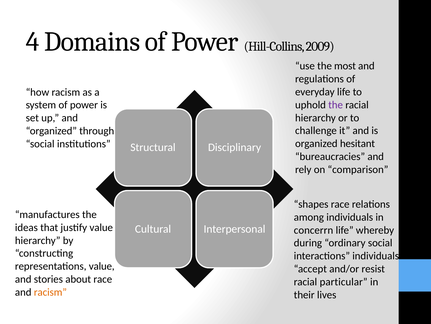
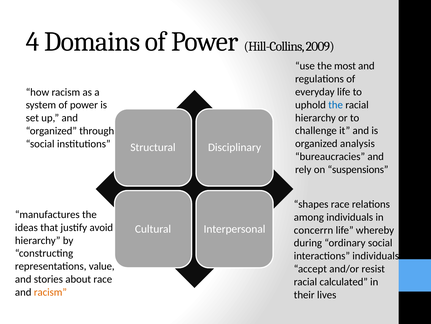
the colour: purple -> blue (336, 105)
hesitant: hesitant -> analysis (357, 143)
comparison: comparison -> suspensions (358, 169)
justify value: value -> avoid (101, 227)
particular: particular -> calculated (344, 281)
